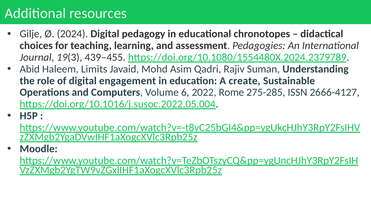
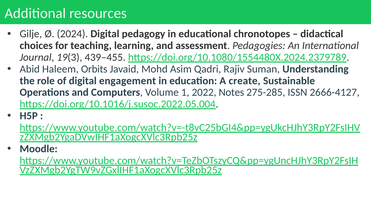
Limits: Limits -> Orbits (94, 69)
6: 6 -> 1 (185, 93)
Rome: Rome -> Notes (231, 93)
